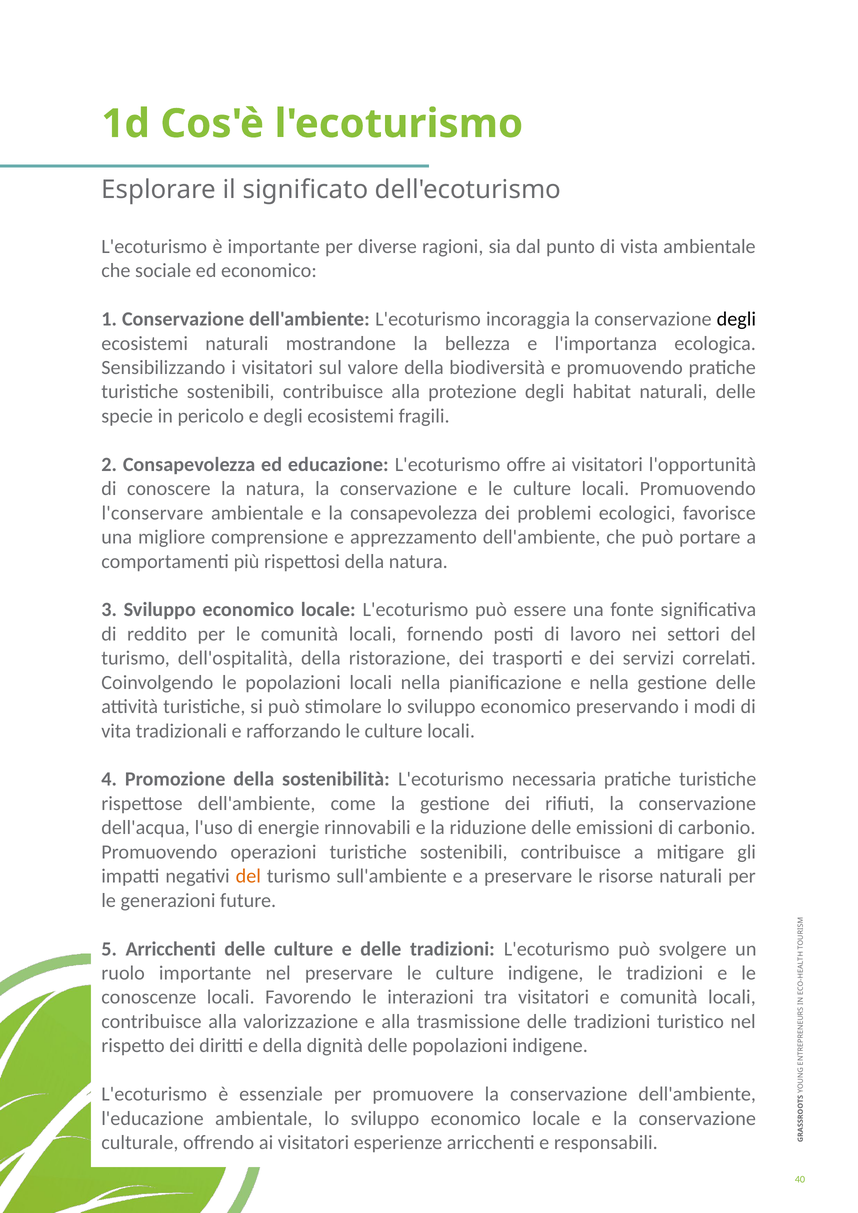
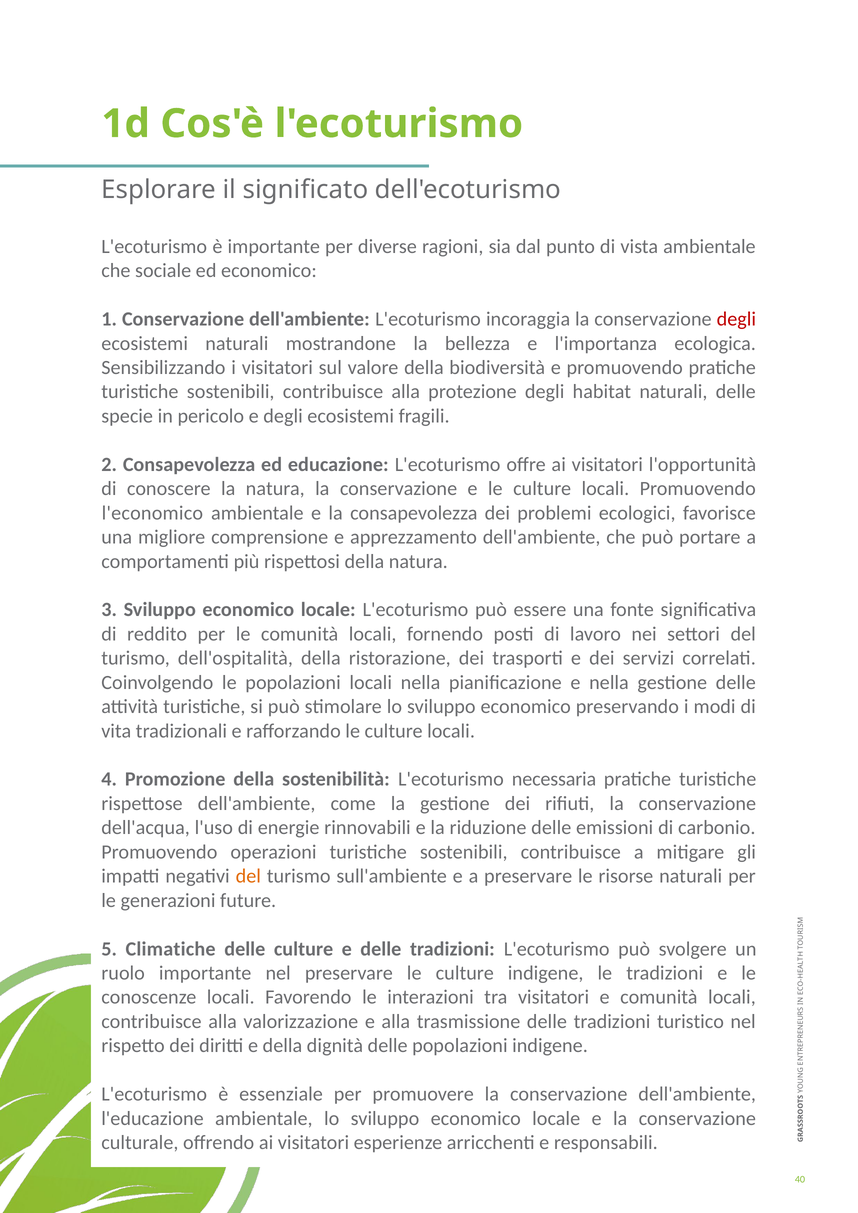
degli colour: black -> red (736, 319)
l'conservare: l'conservare -> l'economico (152, 513)
5 Arricchenti: Arricchenti -> Climatiche (171, 949)
